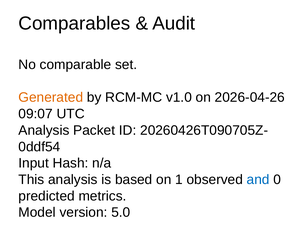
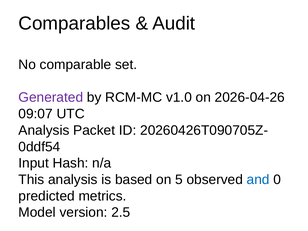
Generated colour: orange -> purple (51, 97)
1: 1 -> 5 (179, 180)
5.0: 5.0 -> 2.5 (121, 212)
